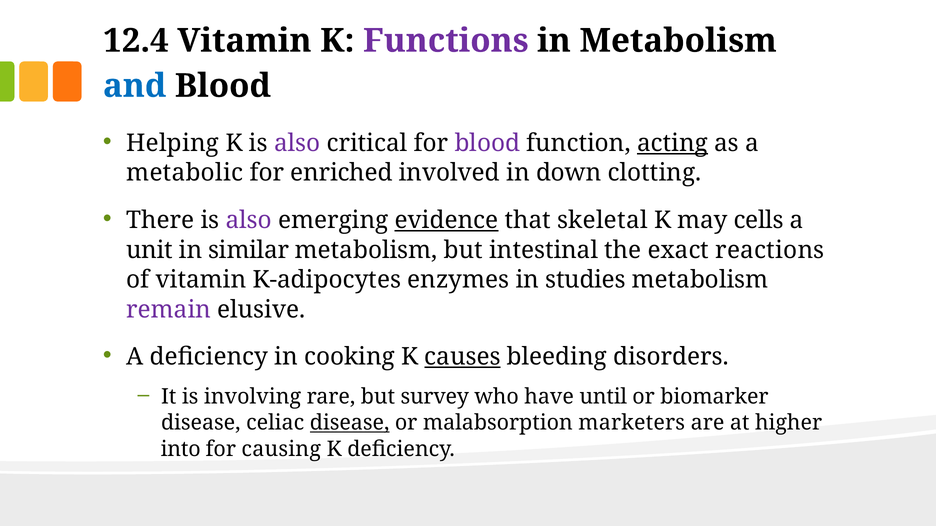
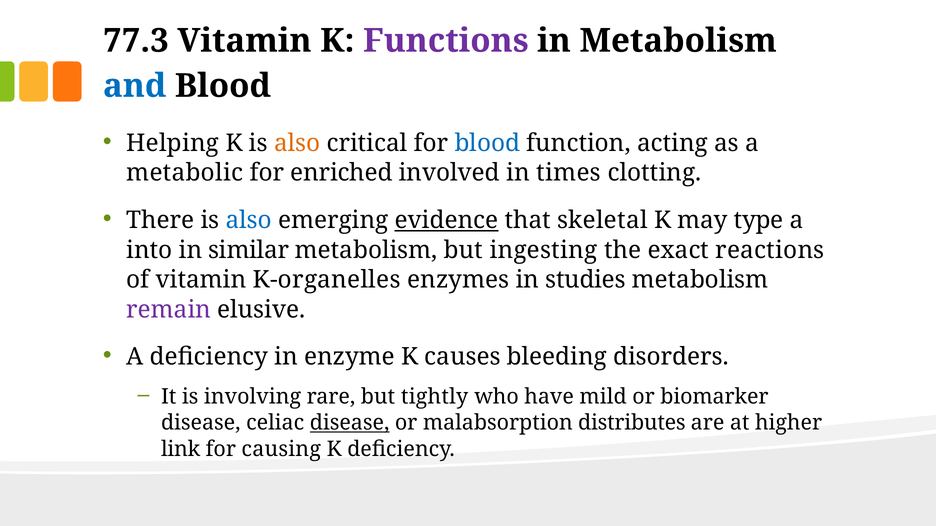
12.4: 12.4 -> 77.3 (136, 41)
also colour: purple -> orange (297, 143)
blood colour: purple -> blue (487, 143)
acting underline: present -> none (672, 143)
down: down -> times (569, 173)
also colour: purple -> blue (249, 221)
cells: cells -> type (759, 221)
unit: unit -> into (149, 250)
intestinal: intestinal -> ingesting (544, 250)
K-adipocytes: K-adipocytes -> K-organelles (327, 280)
cooking: cooking -> enzyme (349, 357)
causes underline: present -> none (463, 357)
survey: survey -> tightly (435, 397)
until: until -> mild (603, 397)
marketers: marketers -> distributes (632, 423)
into: into -> link (181, 450)
